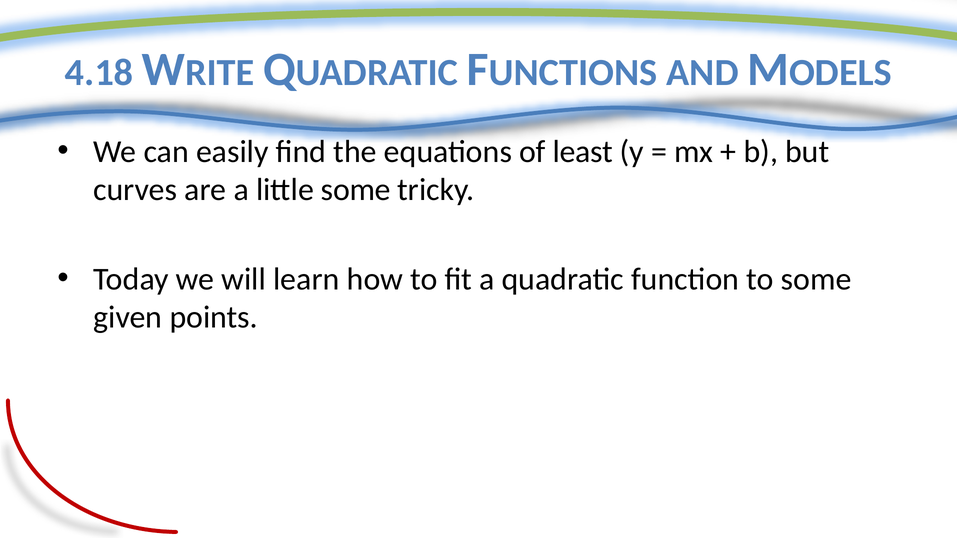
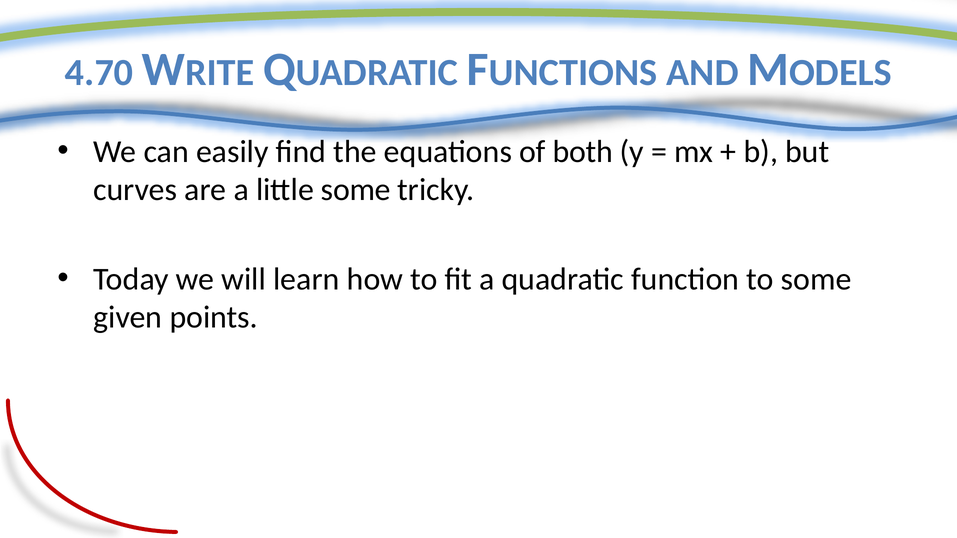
4.18: 4.18 -> 4.70 (99, 73)
least: least -> both (583, 152)
